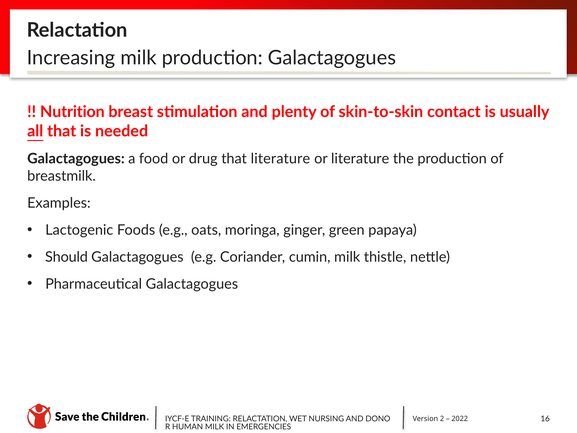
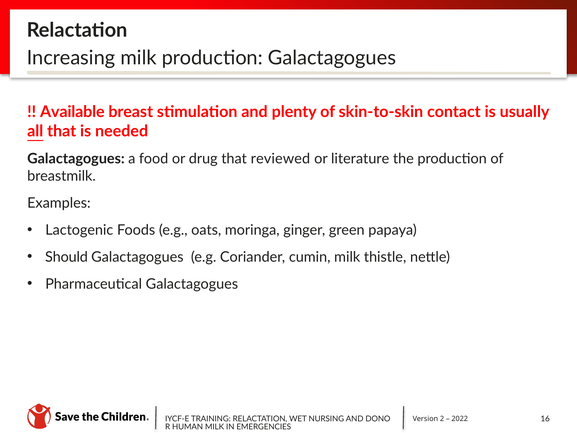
Nutrition: Nutrition -> Available (72, 112)
that literature: literature -> reviewed (280, 159)
